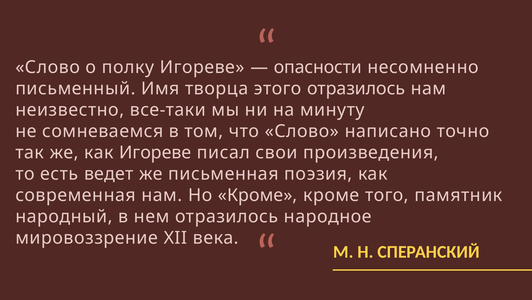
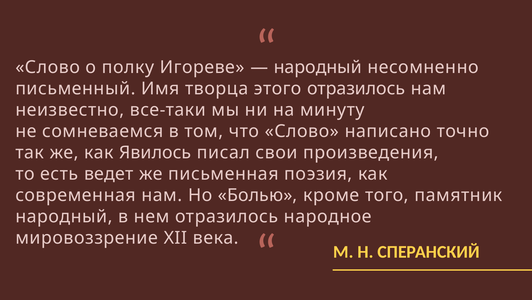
опасности: опасности -> народный (318, 67)
как Игореве: Игореве -> Явилось (155, 152)
Но Кроме: Кроме -> Болью (258, 195)
